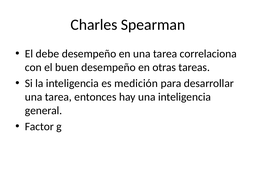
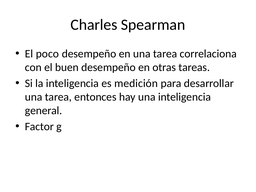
debe: debe -> poco (47, 54)
